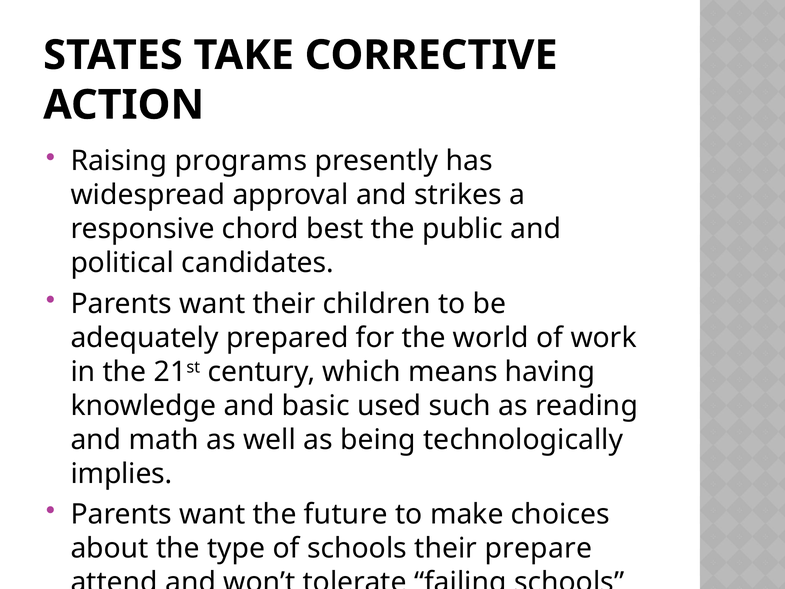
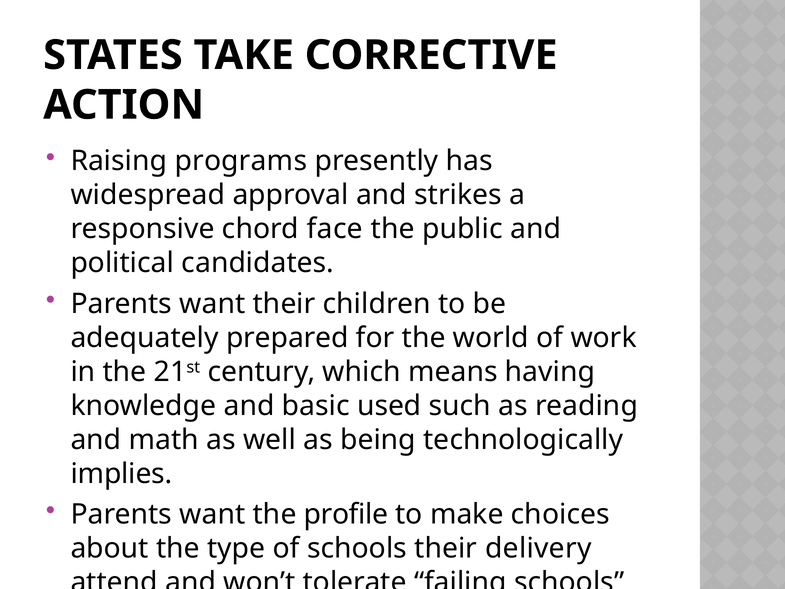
best: best -> face (335, 229)
future: future -> profile (346, 514)
prepare: prepare -> delivery (538, 548)
